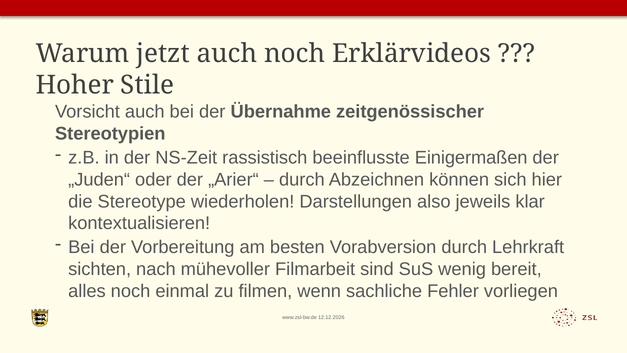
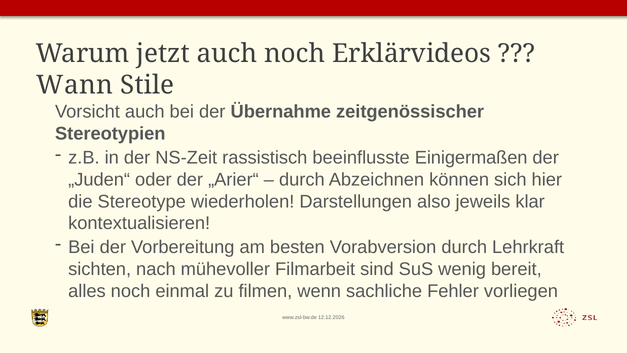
Hoher: Hoher -> Wann (75, 85)
